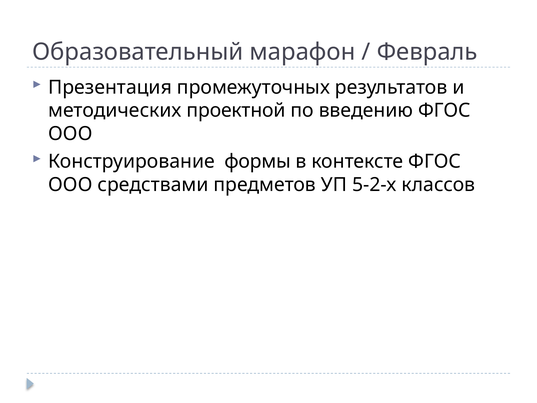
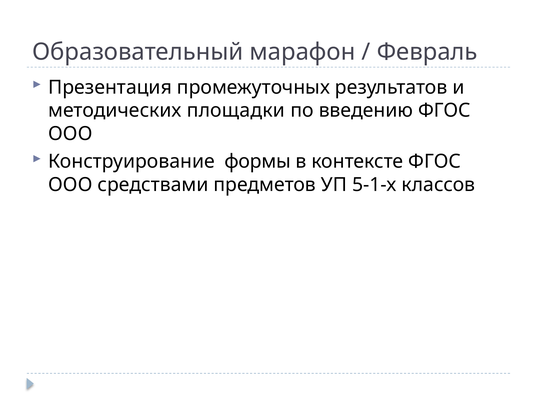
проектной: проектной -> площадки (236, 110)
5-2-х: 5-2-х -> 5-1-х (374, 185)
